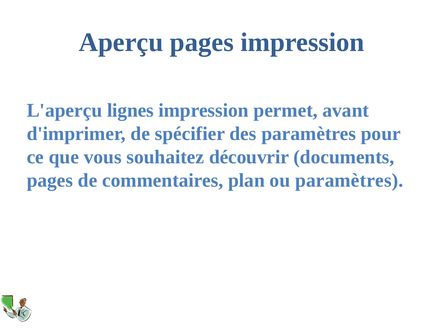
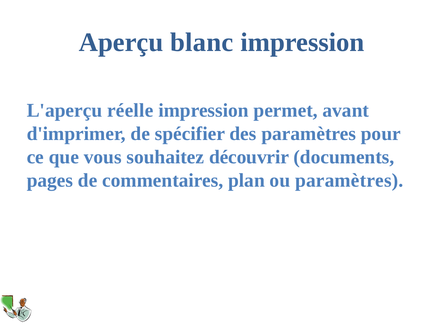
Aperçu pages: pages -> blanc (202, 42)
lignes: lignes -> réelle (130, 110)
